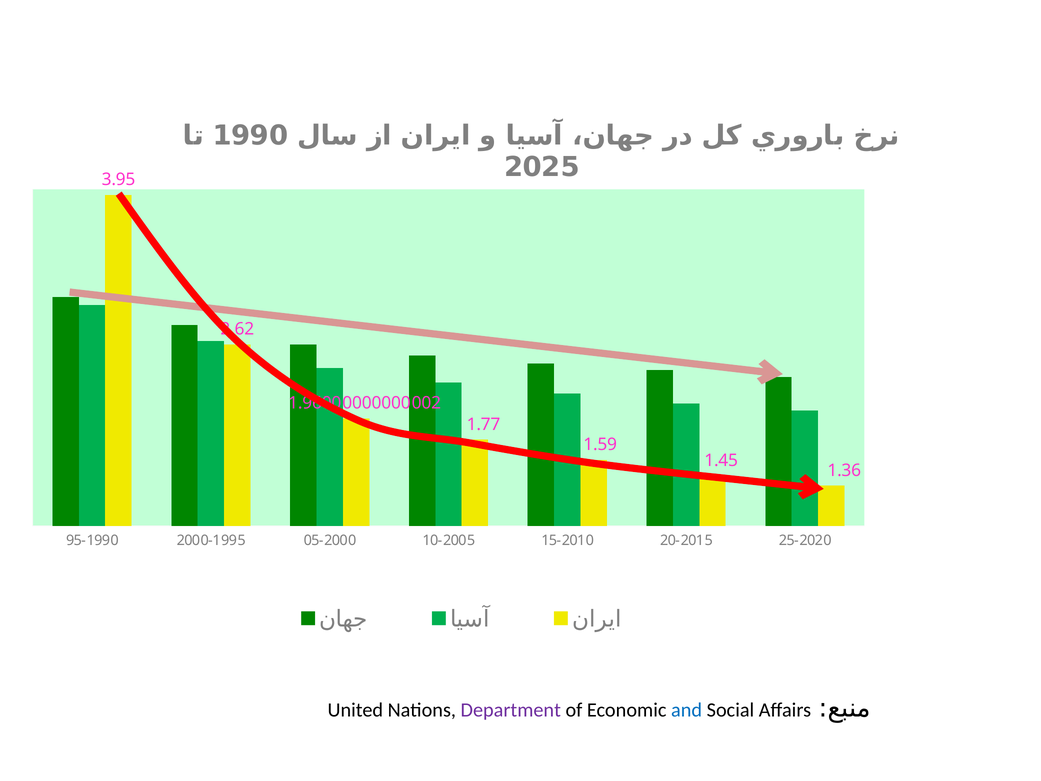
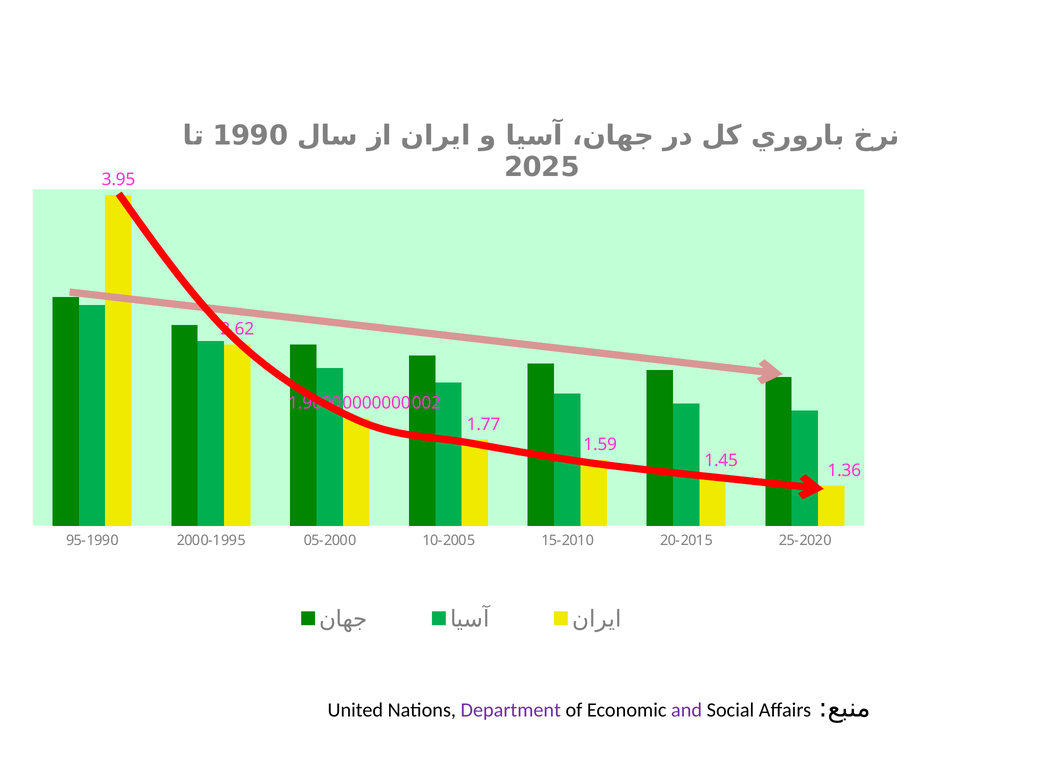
and colour: blue -> purple (687, 710)
